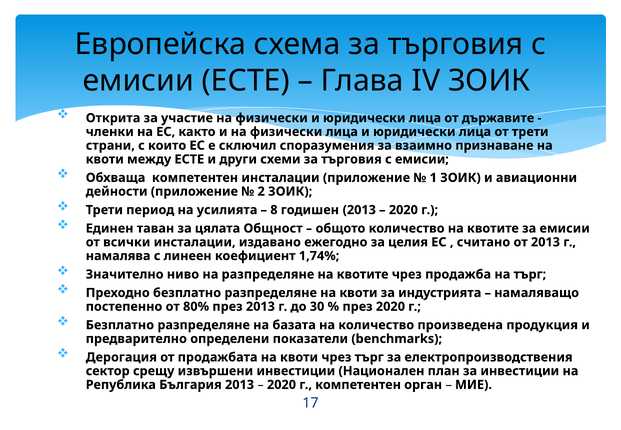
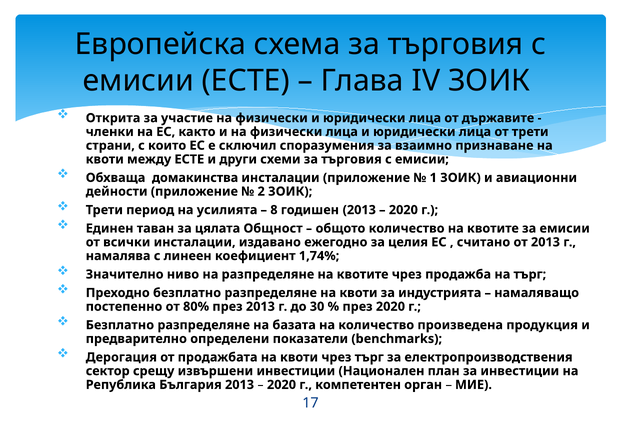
Обхваща компетентен: компетентен -> домакинства (195, 178)
